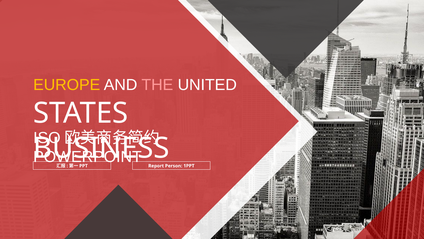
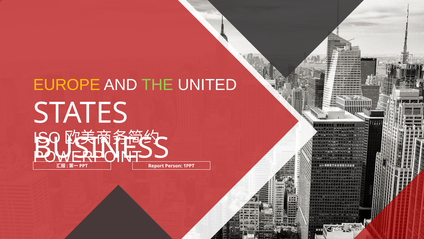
THE colour: pink -> light green (157, 85)
